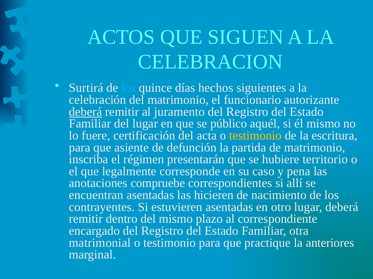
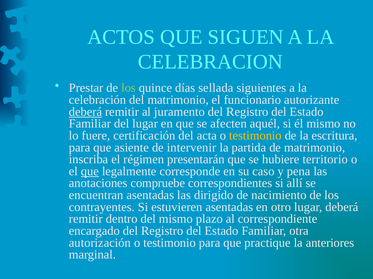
Surtirá: Surtirá -> Prestar (86, 88)
los colour: light blue -> light green (129, 88)
hechos: hechos -> sellada (216, 88)
público: público -> afecten (229, 124)
defunción: defunción -> intervenir (192, 148)
que underline: none -> present (90, 172)
hicieren: hicieren -> dirigido (214, 196)
matrimonial: matrimonial -> autorización (100, 243)
